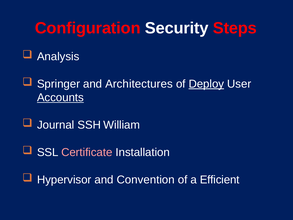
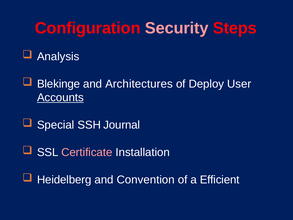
Security colour: white -> pink (177, 28)
Springer: Springer -> Blekinge (59, 84)
Deploy underline: present -> none (206, 84)
Journal: Journal -> Special (56, 125)
William: William -> Journal (122, 125)
Hypervisor: Hypervisor -> Heidelberg (64, 180)
